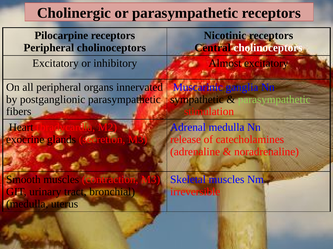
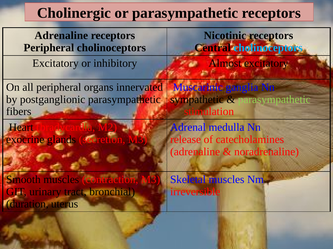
Pilocarpine: Pilocarpine -> Adrenaline (61, 36)
cholinoceptors colour: white -> light blue (268, 48)
medulla: medulla -> duration (29, 205)
